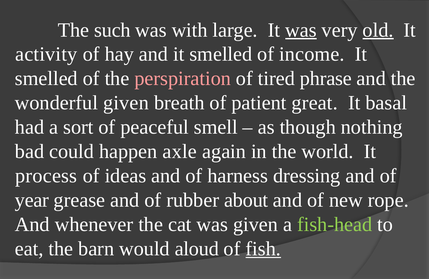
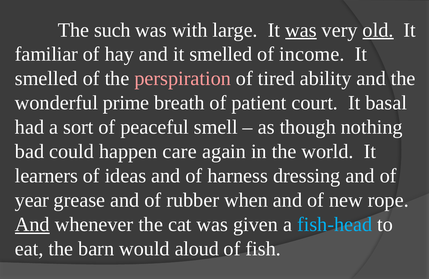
activity: activity -> familiar (46, 54)
phrase: phrase -> ability (326, 79)
wonderful given: given -> prime (126, 103)
great: great -> court (315, 103)
axle: axle -> care (180, 151)
process: process -> learners (46, 176)
about: about -> when (246, 200)
And underline: none -> present (32, 224)
fish-head colour: light green -> light blue (335, 224)
fish underline: present -> none (263, 249)
